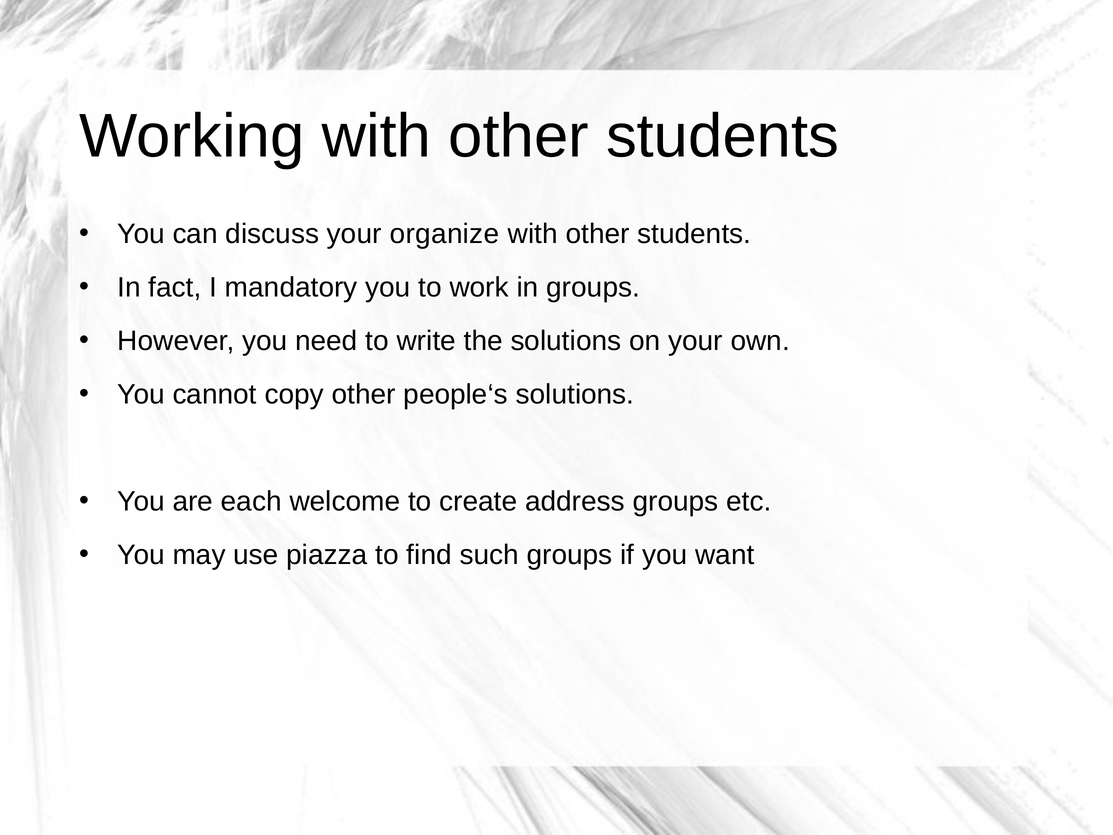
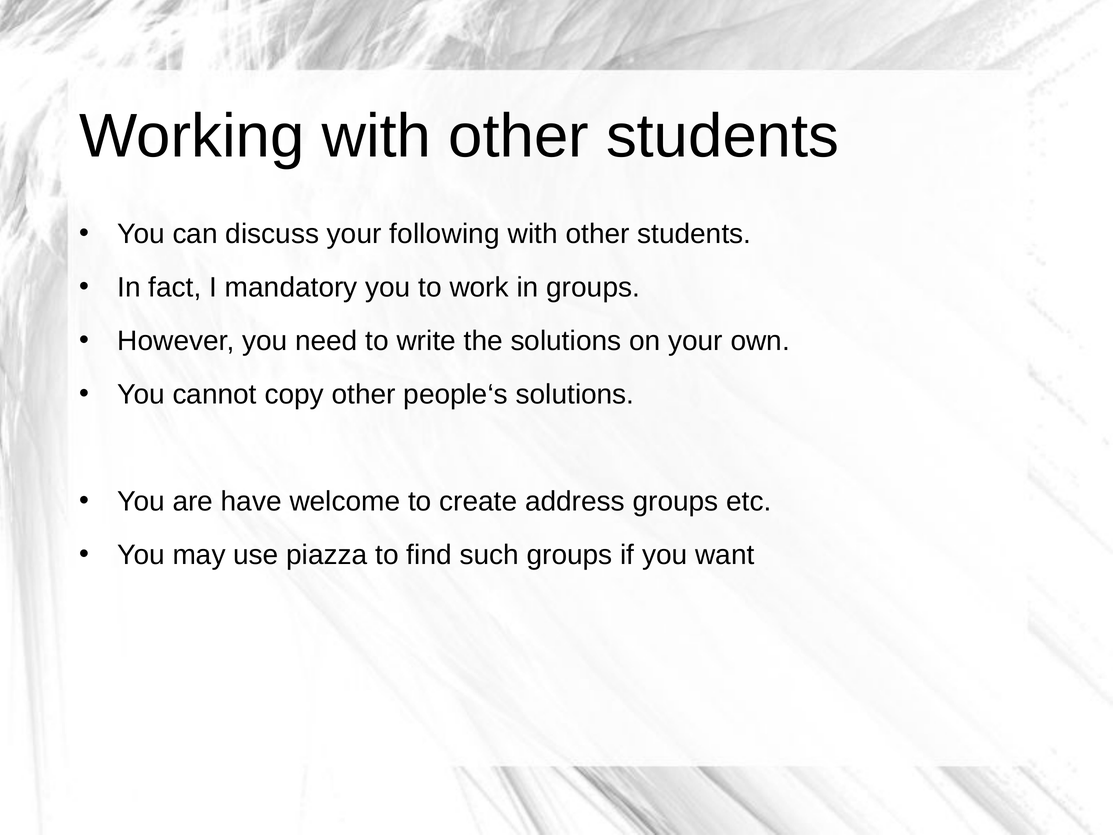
organize: organize -> following (445, 234)
each: each -> have (251, 501)
